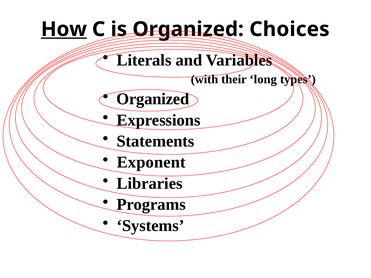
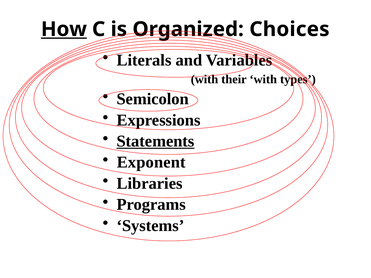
their long: long -> with (263, 79)
Organized: Organized -> Semicolon (153, 99)
Statements underline: none -> present (155, 141)
